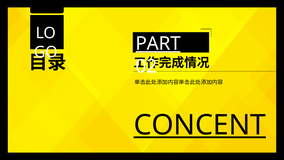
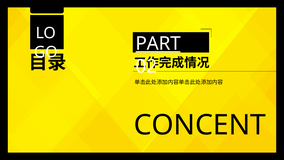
CONCENT underline: present -> none (200, 125)
